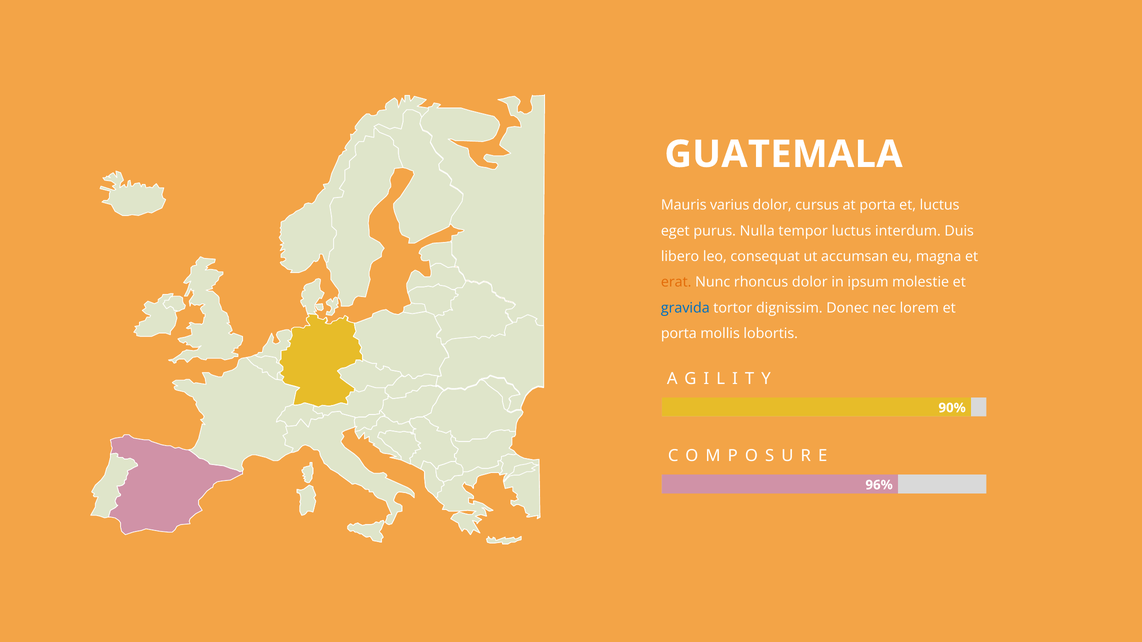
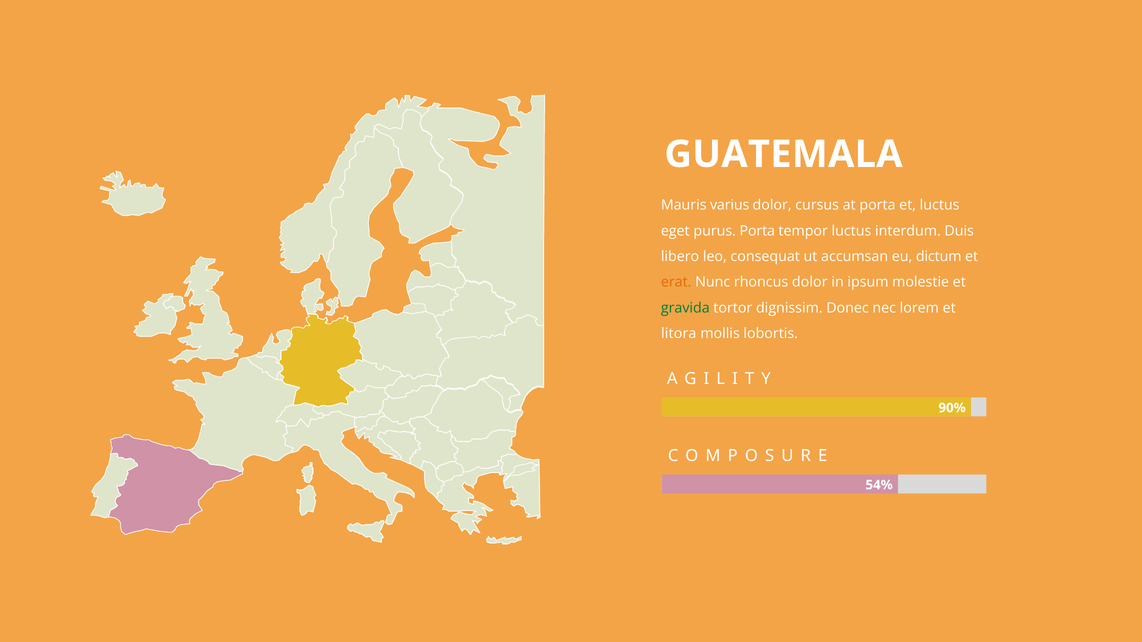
purus Nulla: Nulla -> Porta (757, 231)
magna: magna -> dictum (939, 257)
gravida colour: blue -> green (685, 308)
porta: porta -> litora (679, 334)
96%: 96% -> 54% (879, 485)
